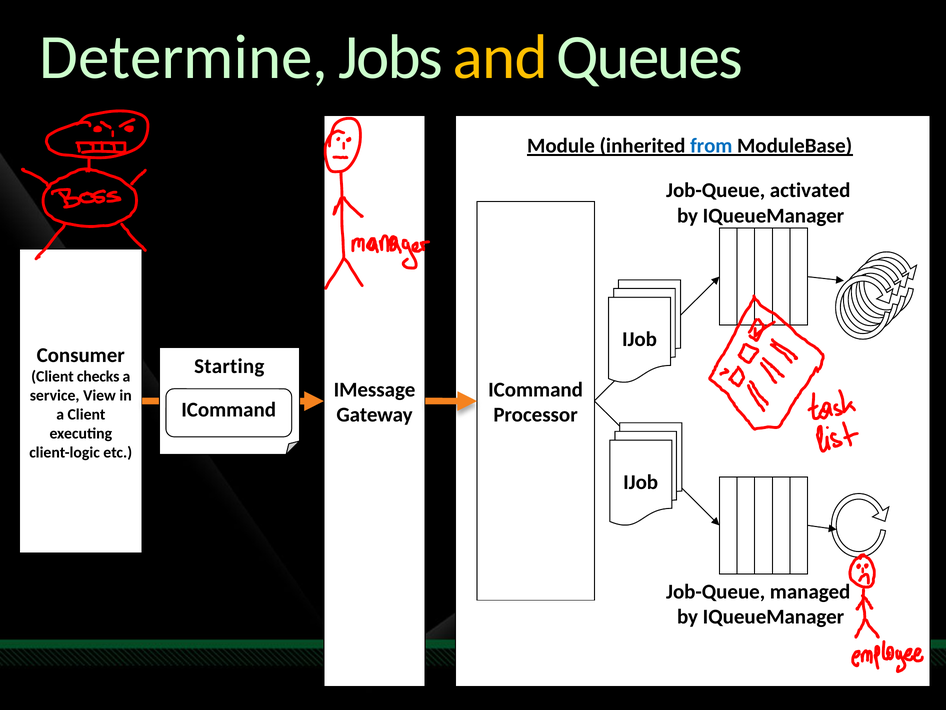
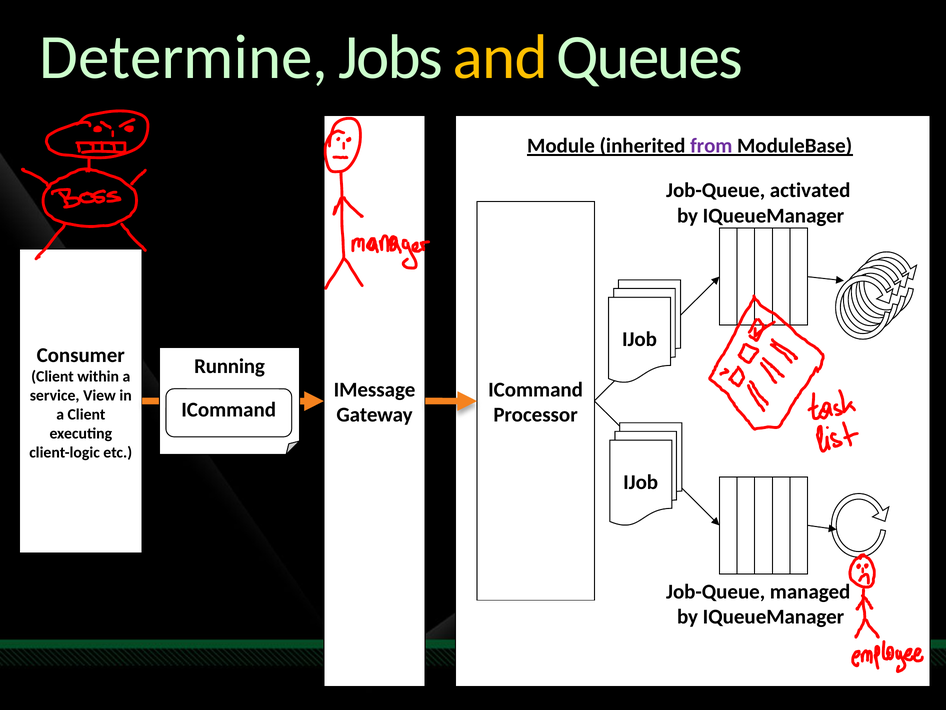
from colour: blue -> purple (711, 146)
Starting: Starting -> Running (229, 366)
checks: checks -> within (98, 377)
